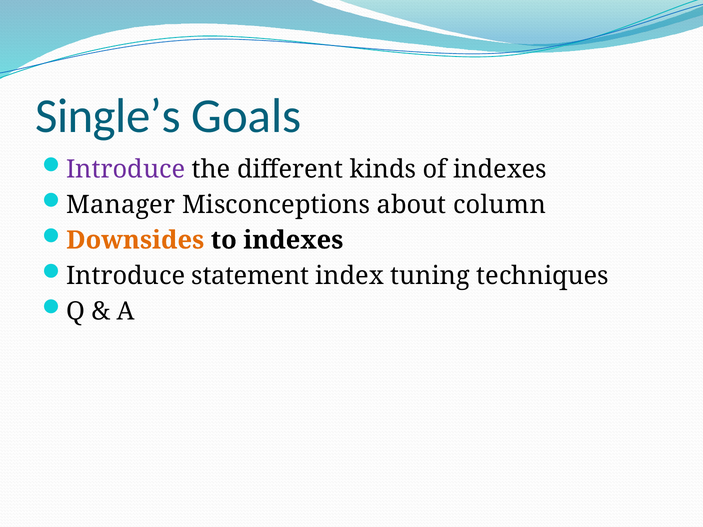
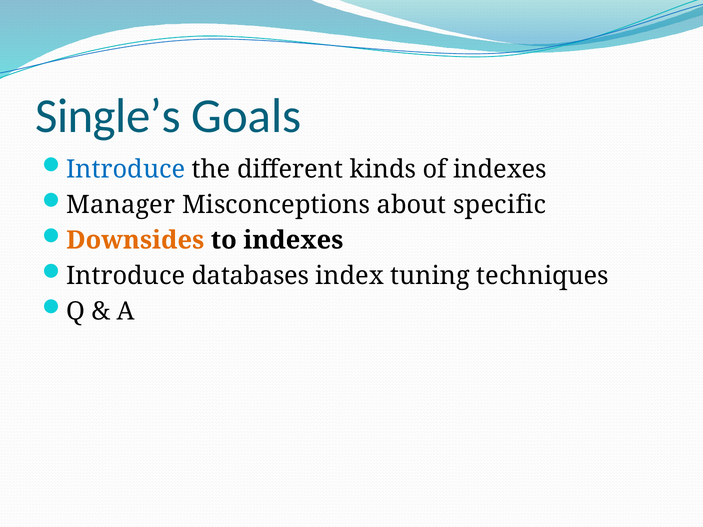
Introduce colour: purple -> blue (126, 169)
column: column -> specific (500, 205)
statement: statement -> databases (250, 276)
